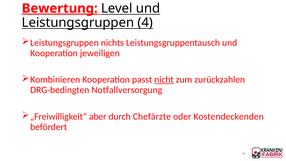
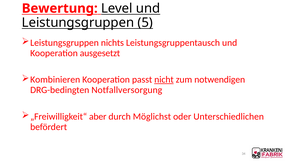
Bewertung underline: present -> none (60, 8)
4: 4 -> 5 (145, 23)
jeweiligen: jeweiligen -> ausgesetzt (100, 53)
zurückzahlen: zurückzahlen -> notwendigen (220, 80)
Chefärzte: Chefärzte -> Möglichst (152, 116)
Kostendeckenden: Kostendeckenden -> Unterschiedlichen (229, 116)
